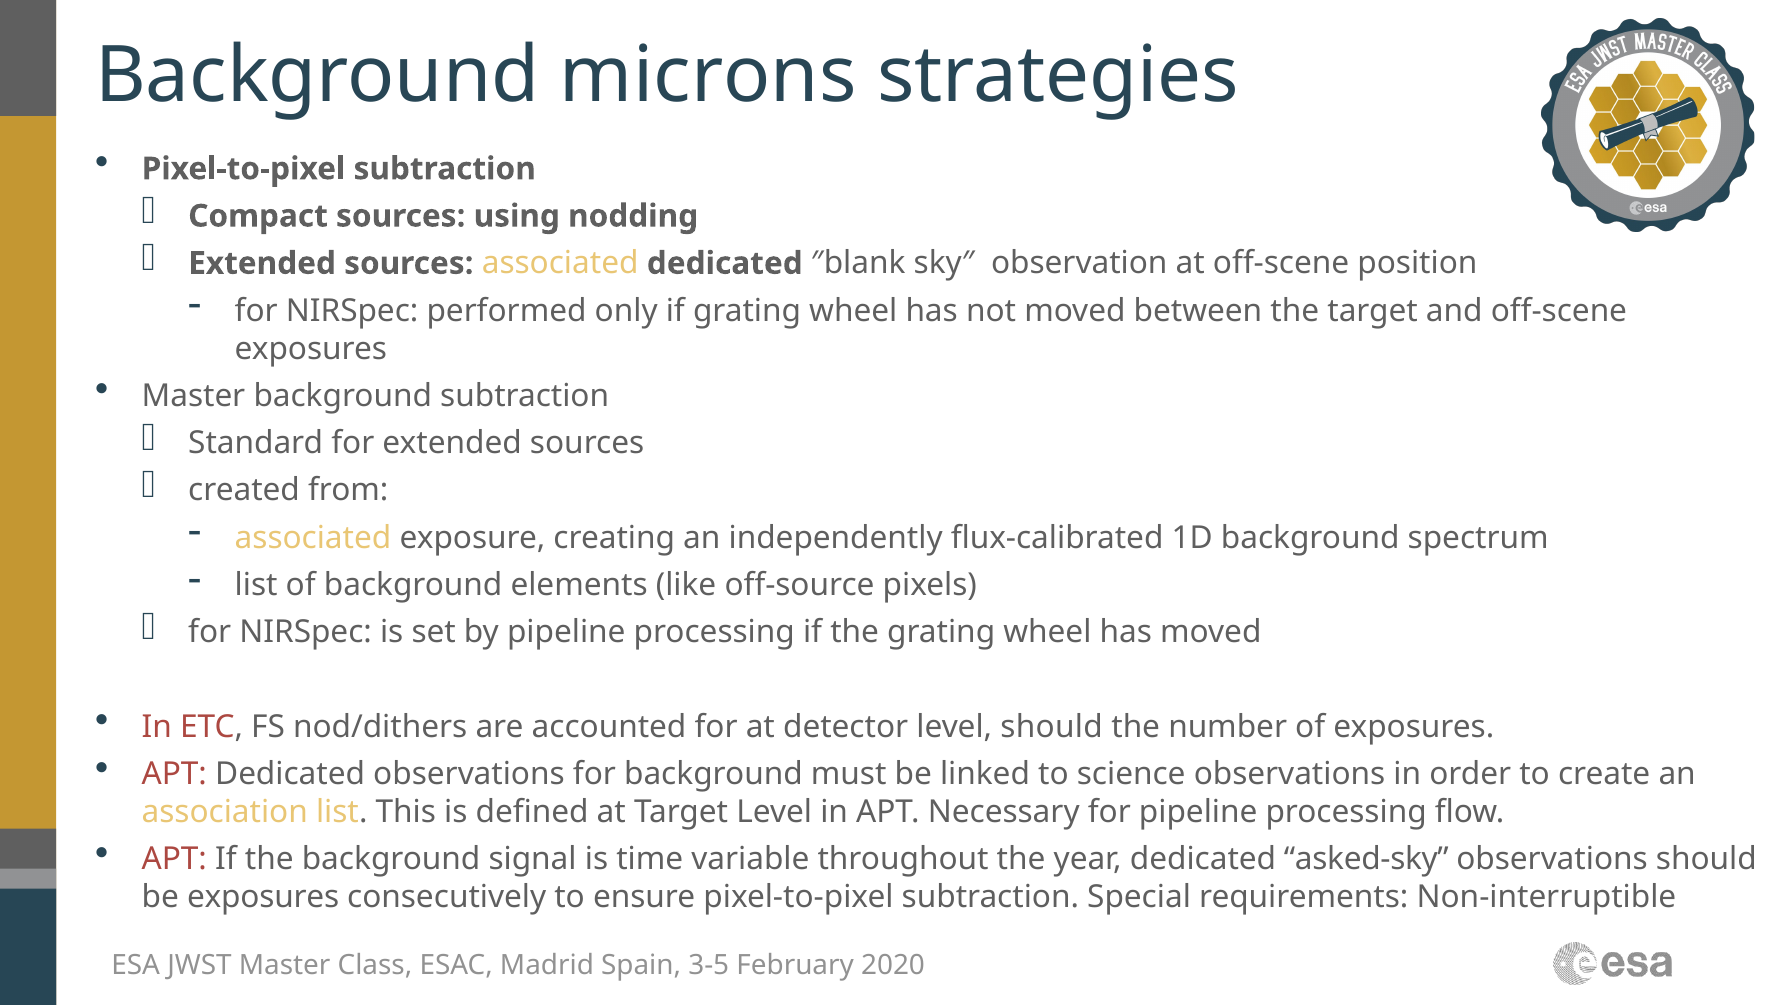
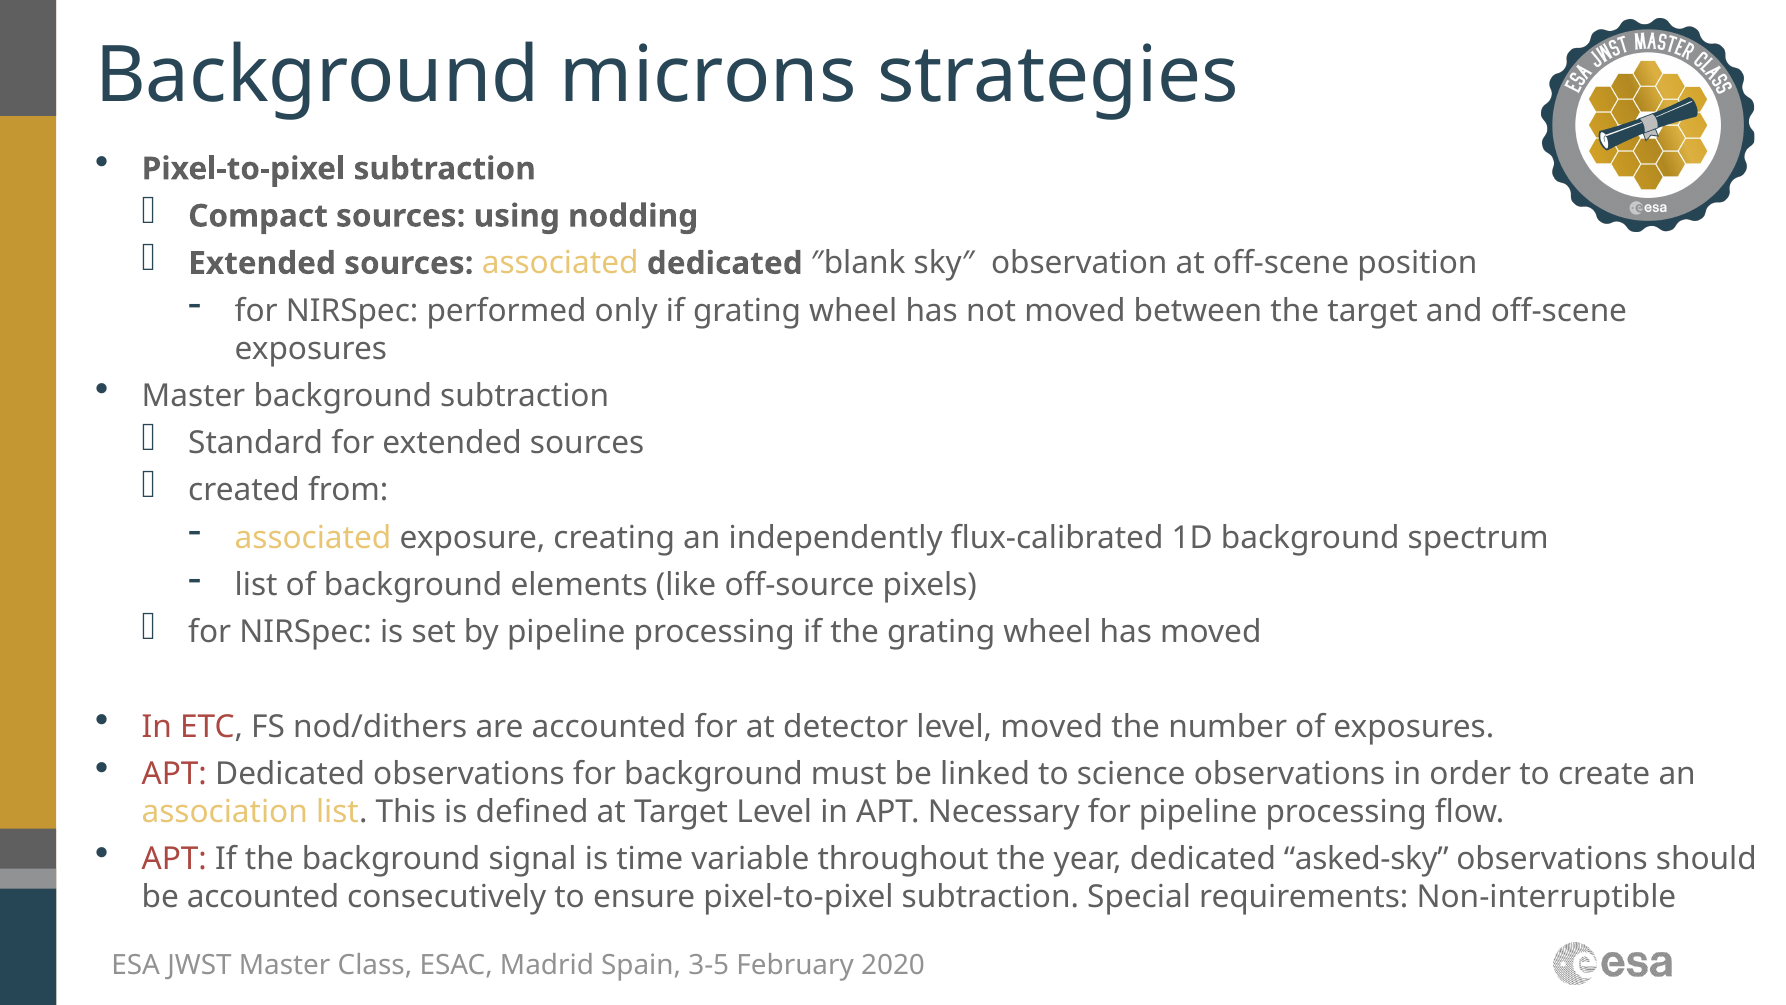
level should: should -> moved (1052, 726)
be exposures: exposures -> accounted (263, 897)
